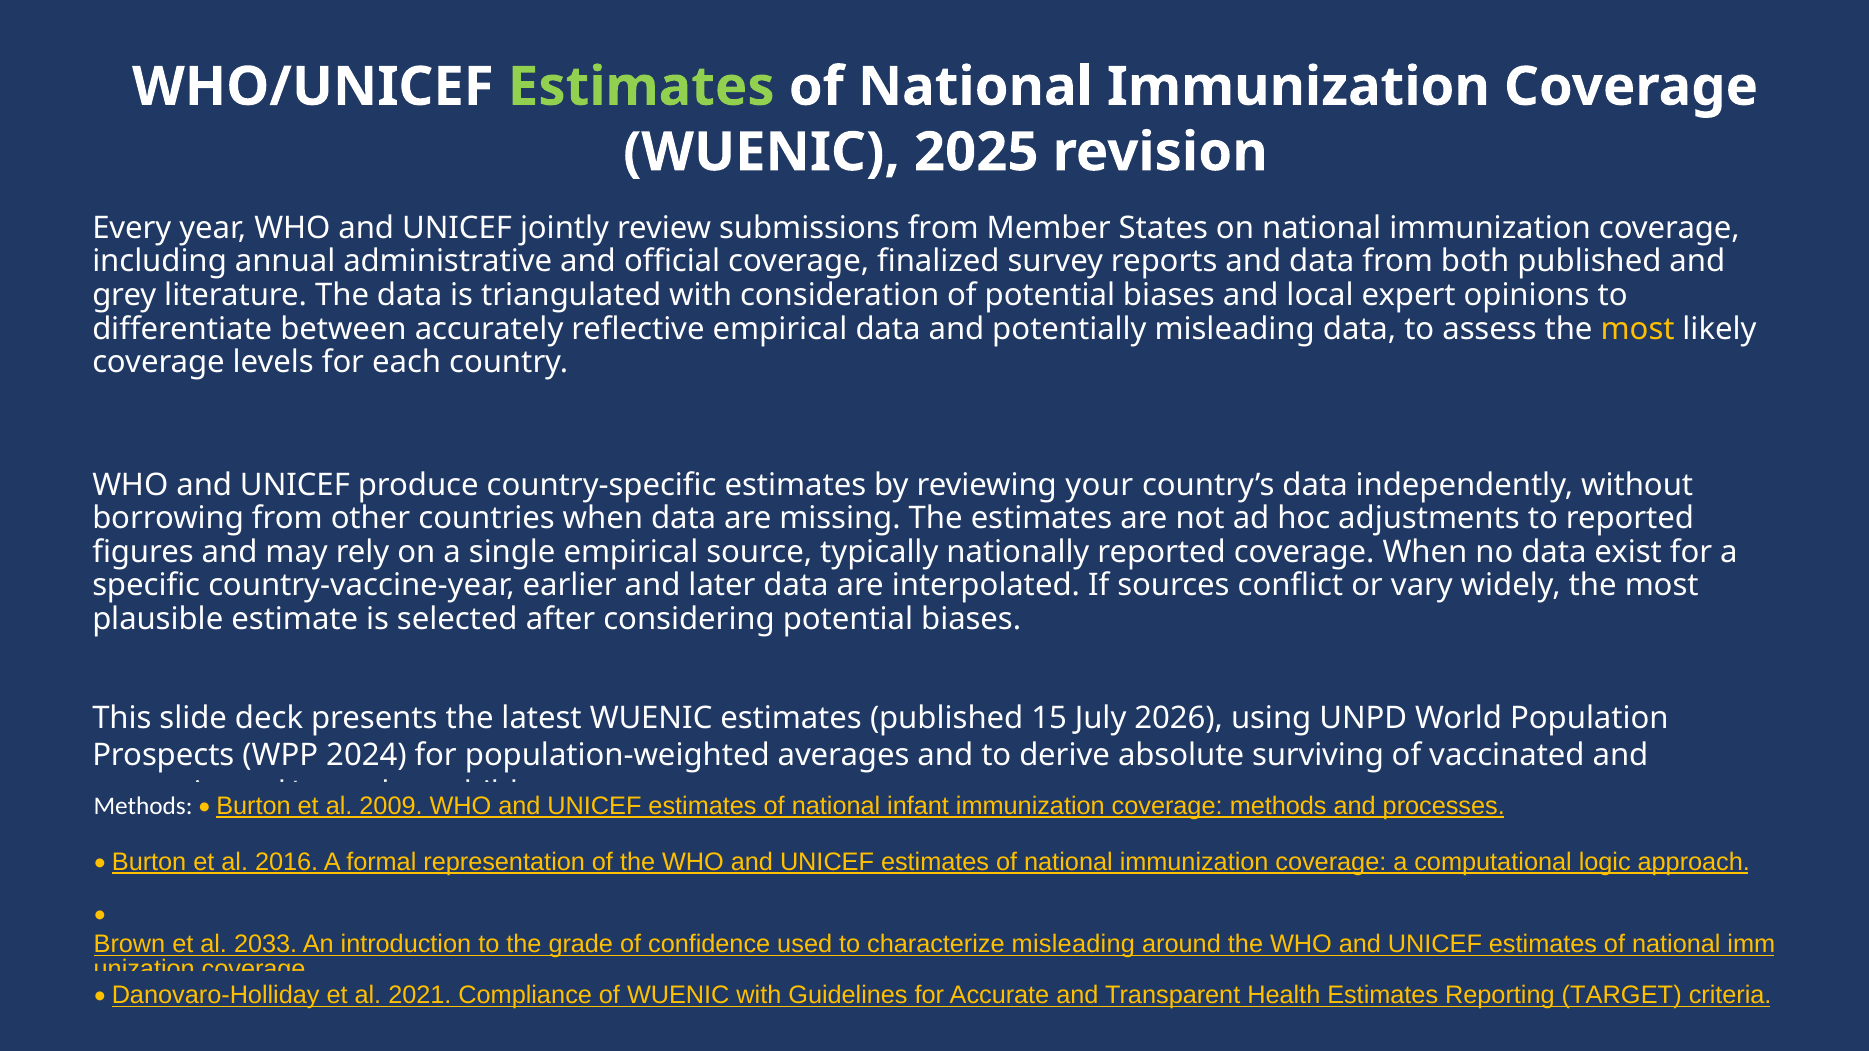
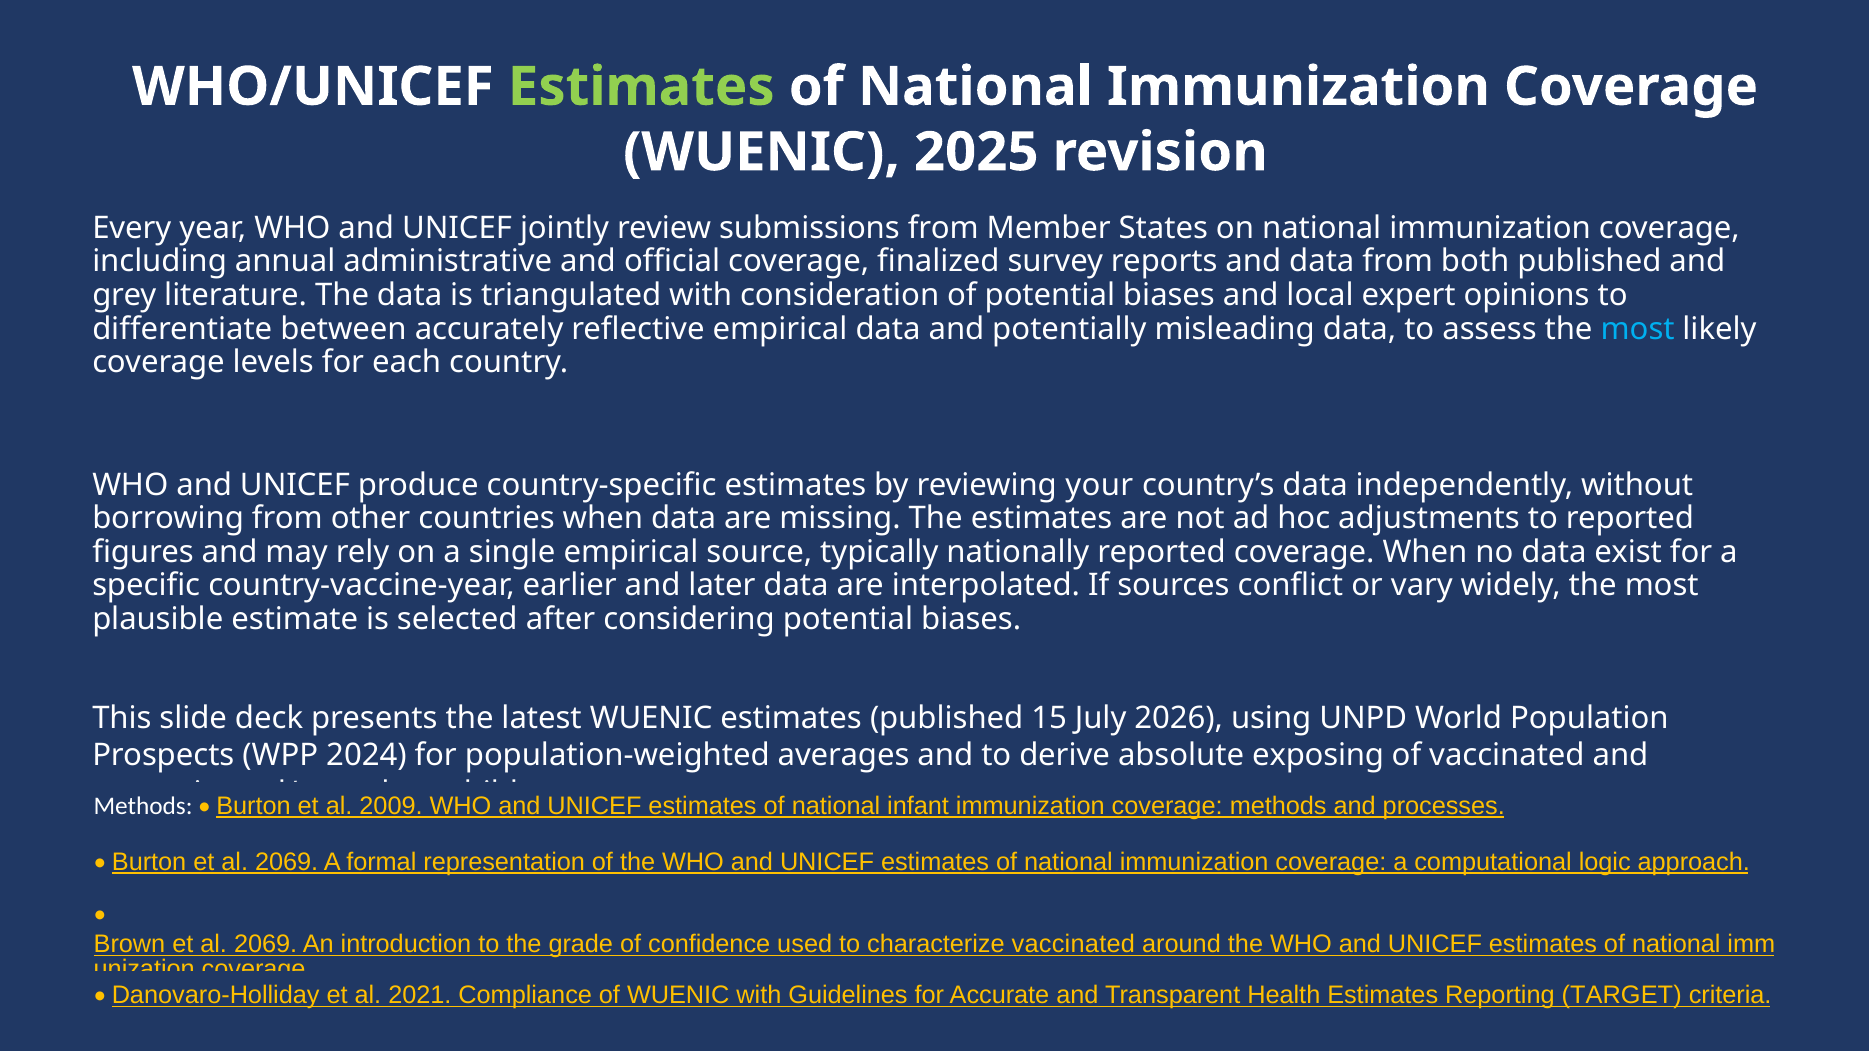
most colour: yellow -> light blue (1638, 329)
surviving: surviving -> exposing (1318, 756)
Burton et al 2016: 2016 -> 2069 (287, 862)
Brown et al 2033: 2033 -> 2069 (266, 944)
characterize misleading: misleading -> vaccinated (1073, 944)
